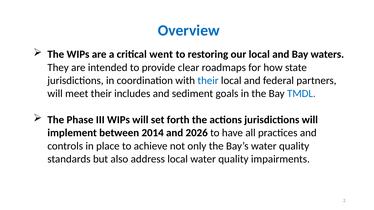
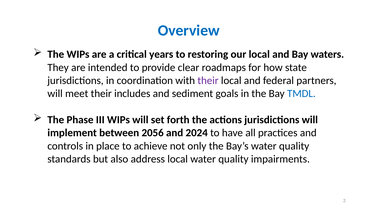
went: went -> years (161, 54)
their colour: blue -> purple (208, 81)
2014: 2014 -> 2056 (153, 133)
2026: 2026 -> 2024 (197, 133)
